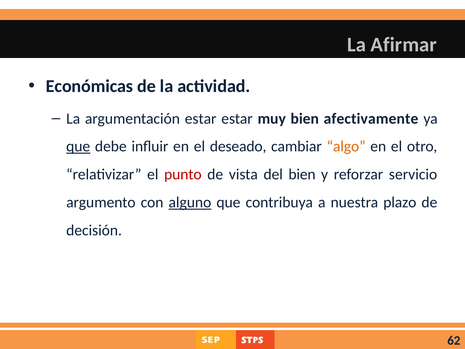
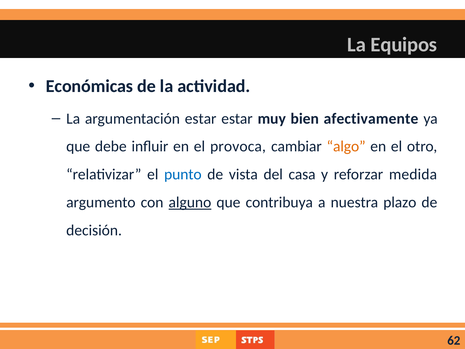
Afirmar: Afirmar -> Equipos (404, 44)
que underline: present -> none (78, 146)
deseado: deseado -> provoca (238, 146)
punto colour: red -> blue (183, 174)
del bien: bien -> casa (302, 174)
servicio: servicio -> medida (413, 174)
